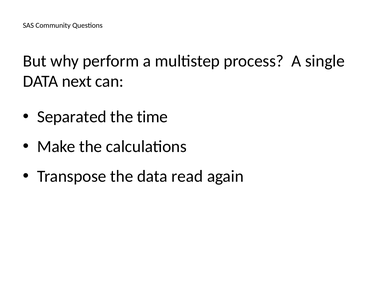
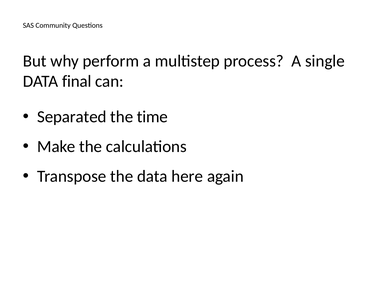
next: next -> final (77, 81)
read: read -> here (187, 176)
